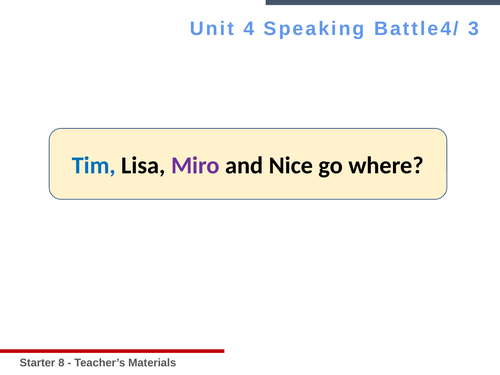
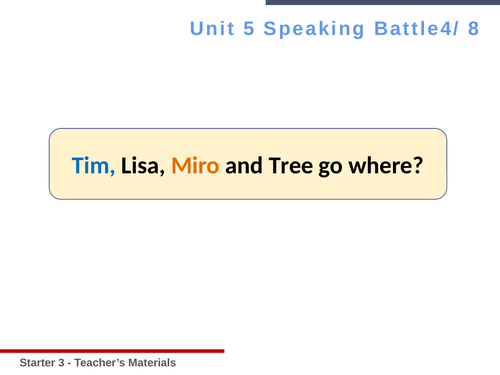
4: 4 -> 5 (249, 29)
3: 3 -> 8 (474, 29)
Miro colour: purple -> orange (195, 166)
Nice: Nice -> Tree (291, 166)
8: 8 -> 3 (61, 363)
